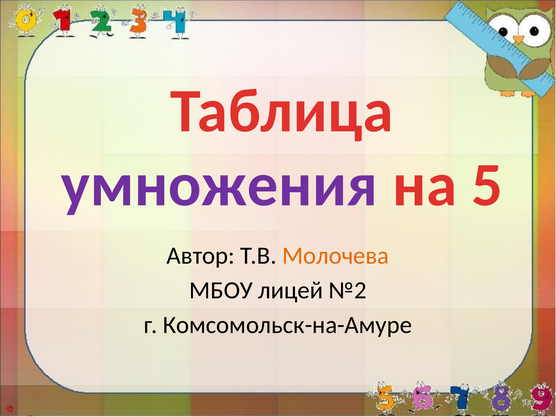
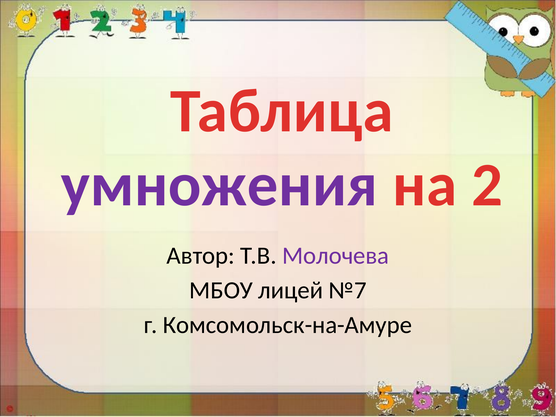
5: 5 -> 2 (487, 185)
Молочева colour: orange -> purple (336, 256)
№2: №2 -> №7 (348, 290)
